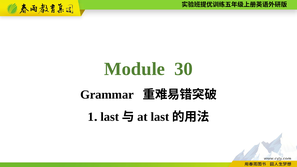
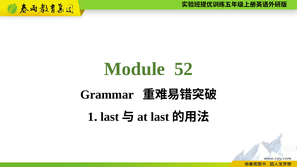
30: 30 -> 52 (184, 69)
